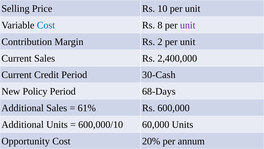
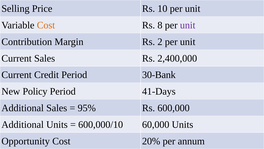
Cost colour: blue -> orange (46, 25)
30-Cash: 30-Cash -> 30-Bank (159, 75)
68-Days: 68-Days -> 41-Days (159, 91)
61%: 61% -> 95% (87, 108)
